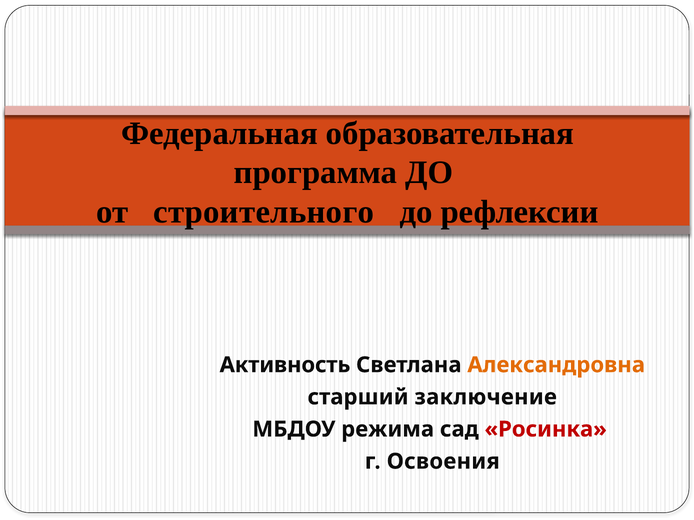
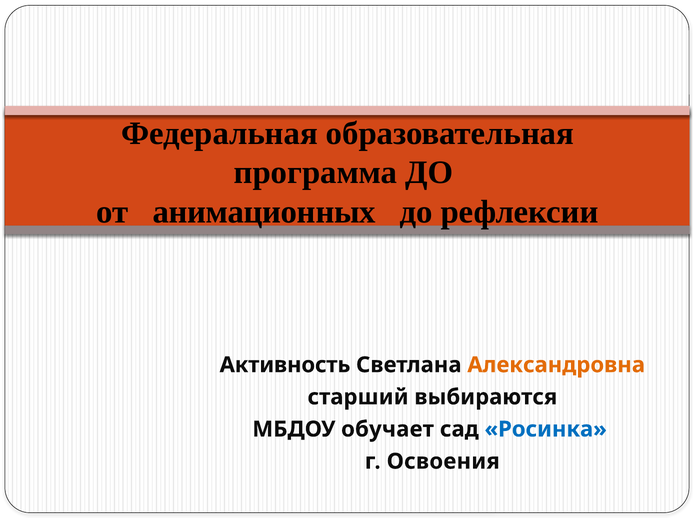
строительного: строительного -> анимационных (264, 212)
заключение: заключение -> выбираются (486, 397)
режима: режима -> обучает (388, 430)
Росинка colour: red -> blue (546, 430)
